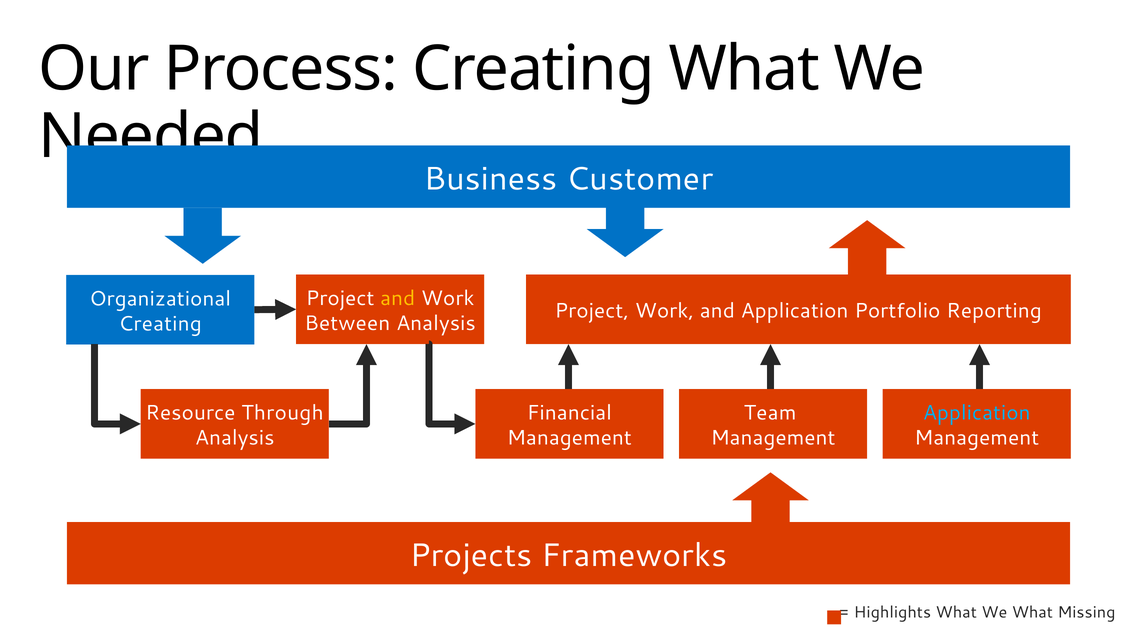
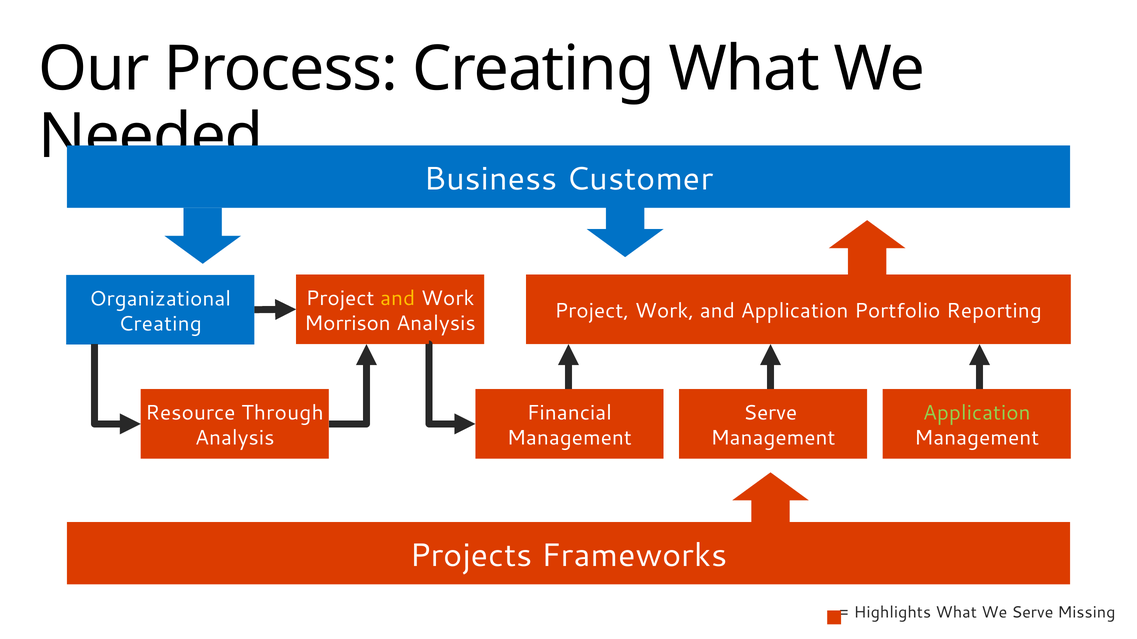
Between: Between -> Morrison (347, 324)
Team: Team -> Serve (770, 413)
Application colour: light blue -> light green (977, 413)
We What: What -> Serve (1032, 613)
